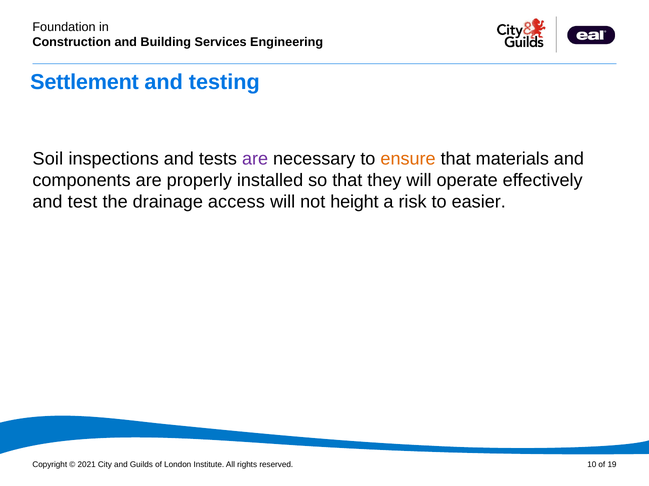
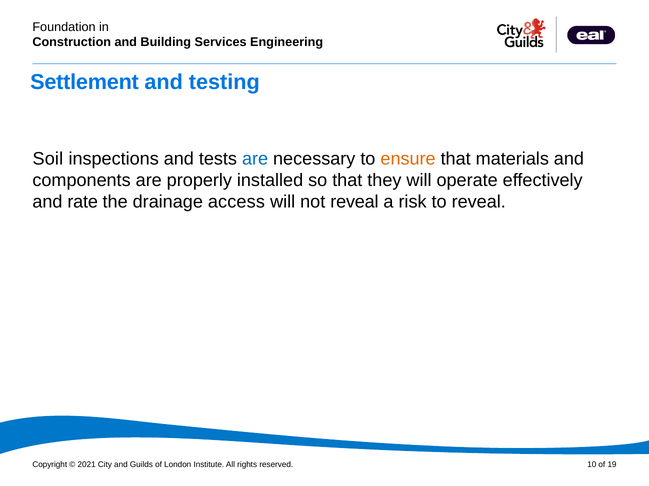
are colour: purple -> blue (255, 159)
test: test -> rate (83, 202)
not height: height -> reveal (354, 202)
to easier: easier -> reveal (479, 202)
